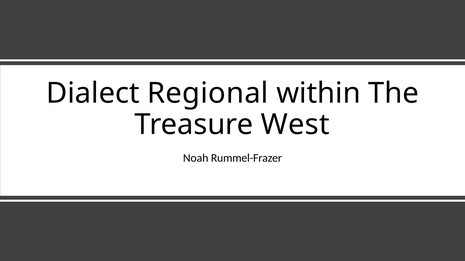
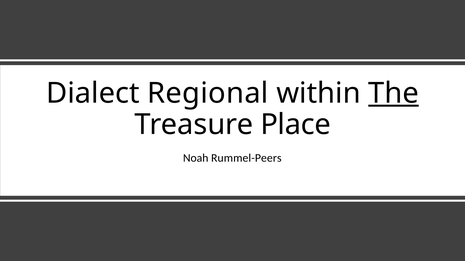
The underline: none -> present (394, 93)
West: West -> Place (296, 125)
Rummel-Frazer: Rummel-Frazer -> Rummel-Peers (246, 158)
